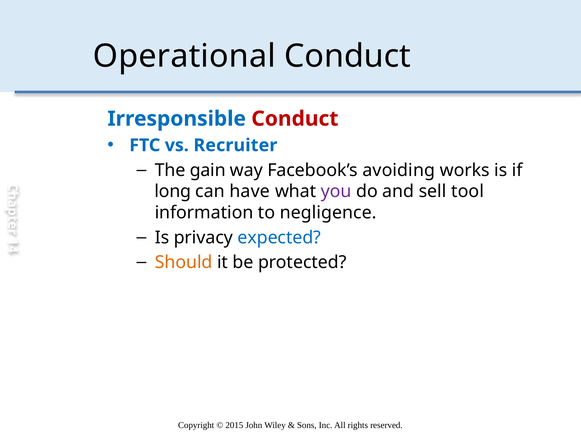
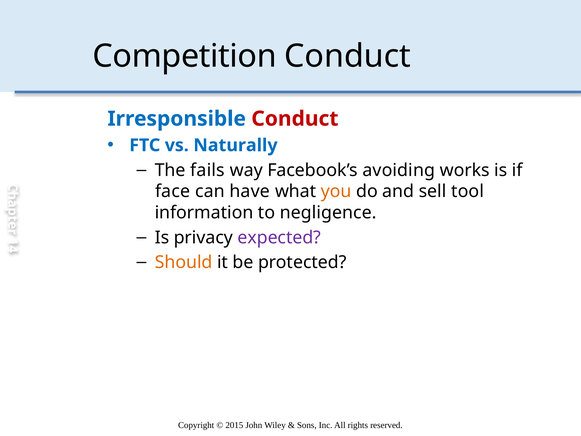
Operational: Operational -> Competition (185, 56)
Recruiter: Recruiter -> Naturally (235, 145)
gain: gain -> fails (208, 170)
long: long -> face (173, 191)
you colour: purple -> orange (336, 191)
expected colour: blue -> purple (279, 237)
